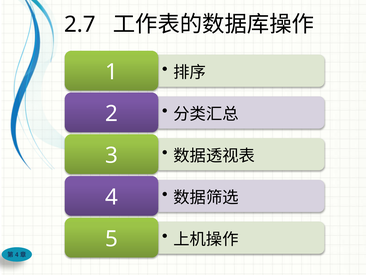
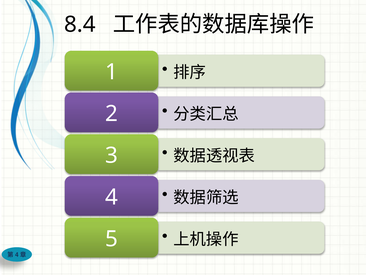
2.7: 2.7 -> 8.4 (80, 24)
